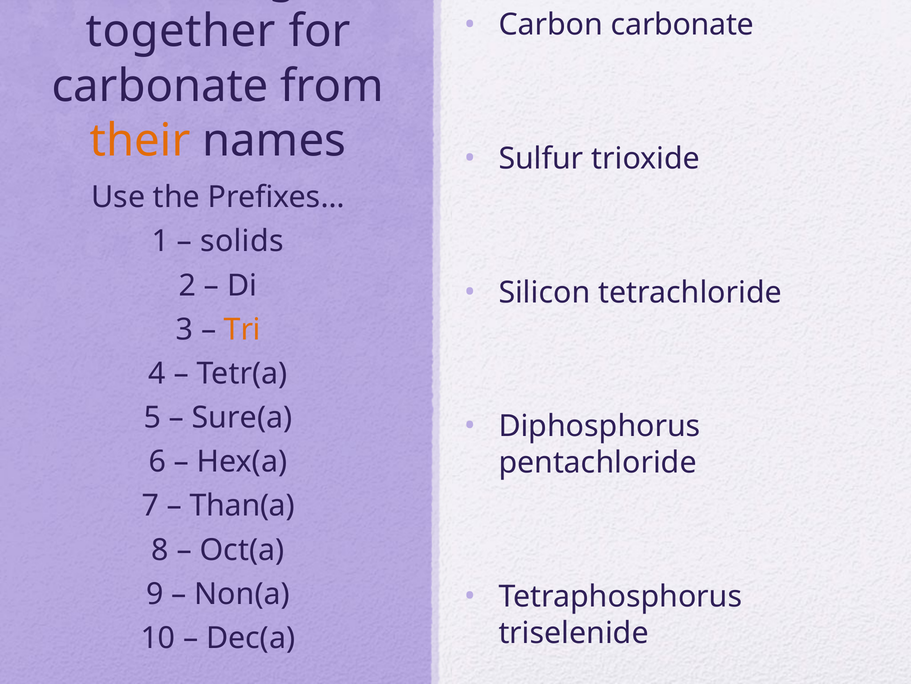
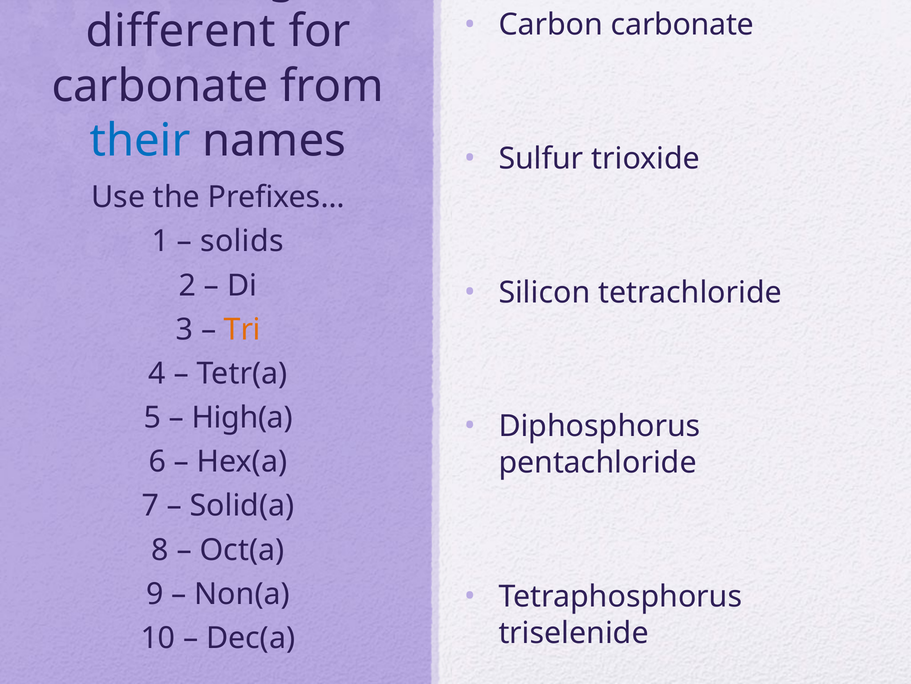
together: together -> different (181, 31)
their colour: orange -> blue (140, 141)
Sure(a: Sure(a -> High(a (242, 417)
Than(a: Than(a -> Solid(a (242, 505)
